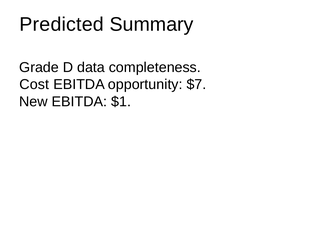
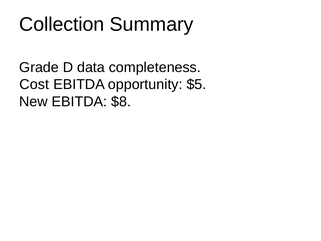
Predicted: Predicted -> Collection (62, 24)
$7: $7 -> $5 (196, 84)
$1: $1 -> $8 (121, 102)
